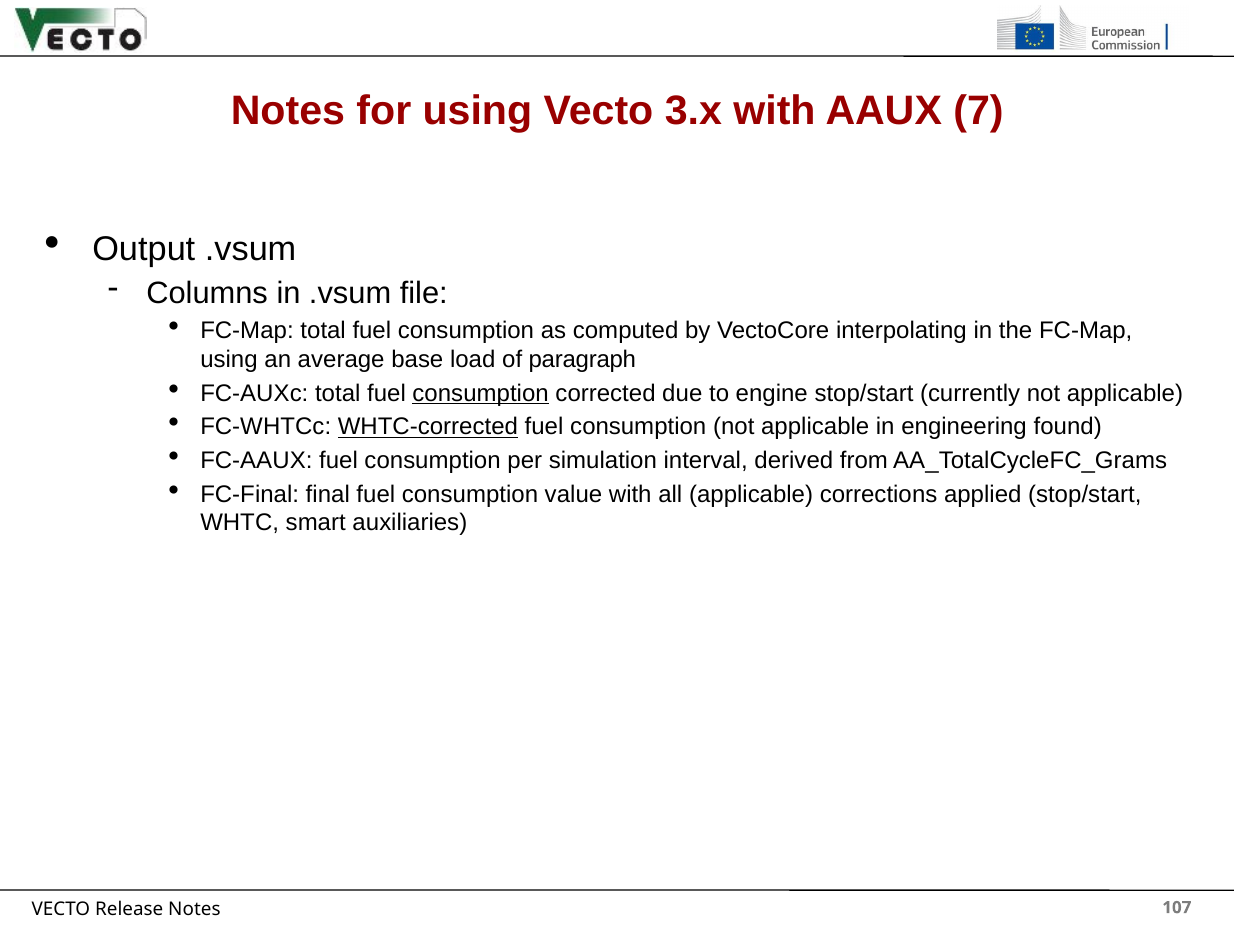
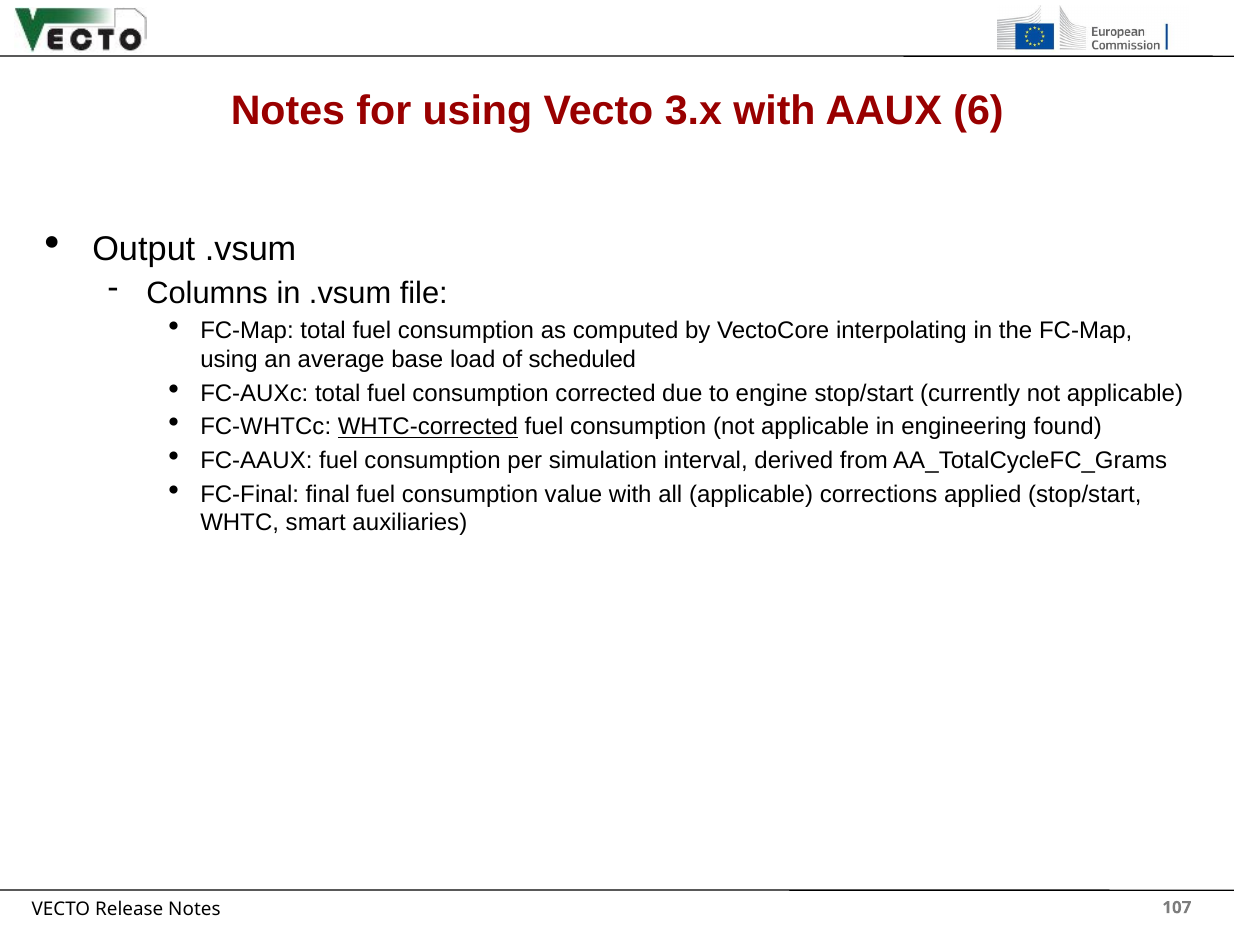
7: 7 -> 6 (979, 111)
paragraph: paragraph -> scheduled (582, 360)
consumption underline: present -> none (481, 394)
